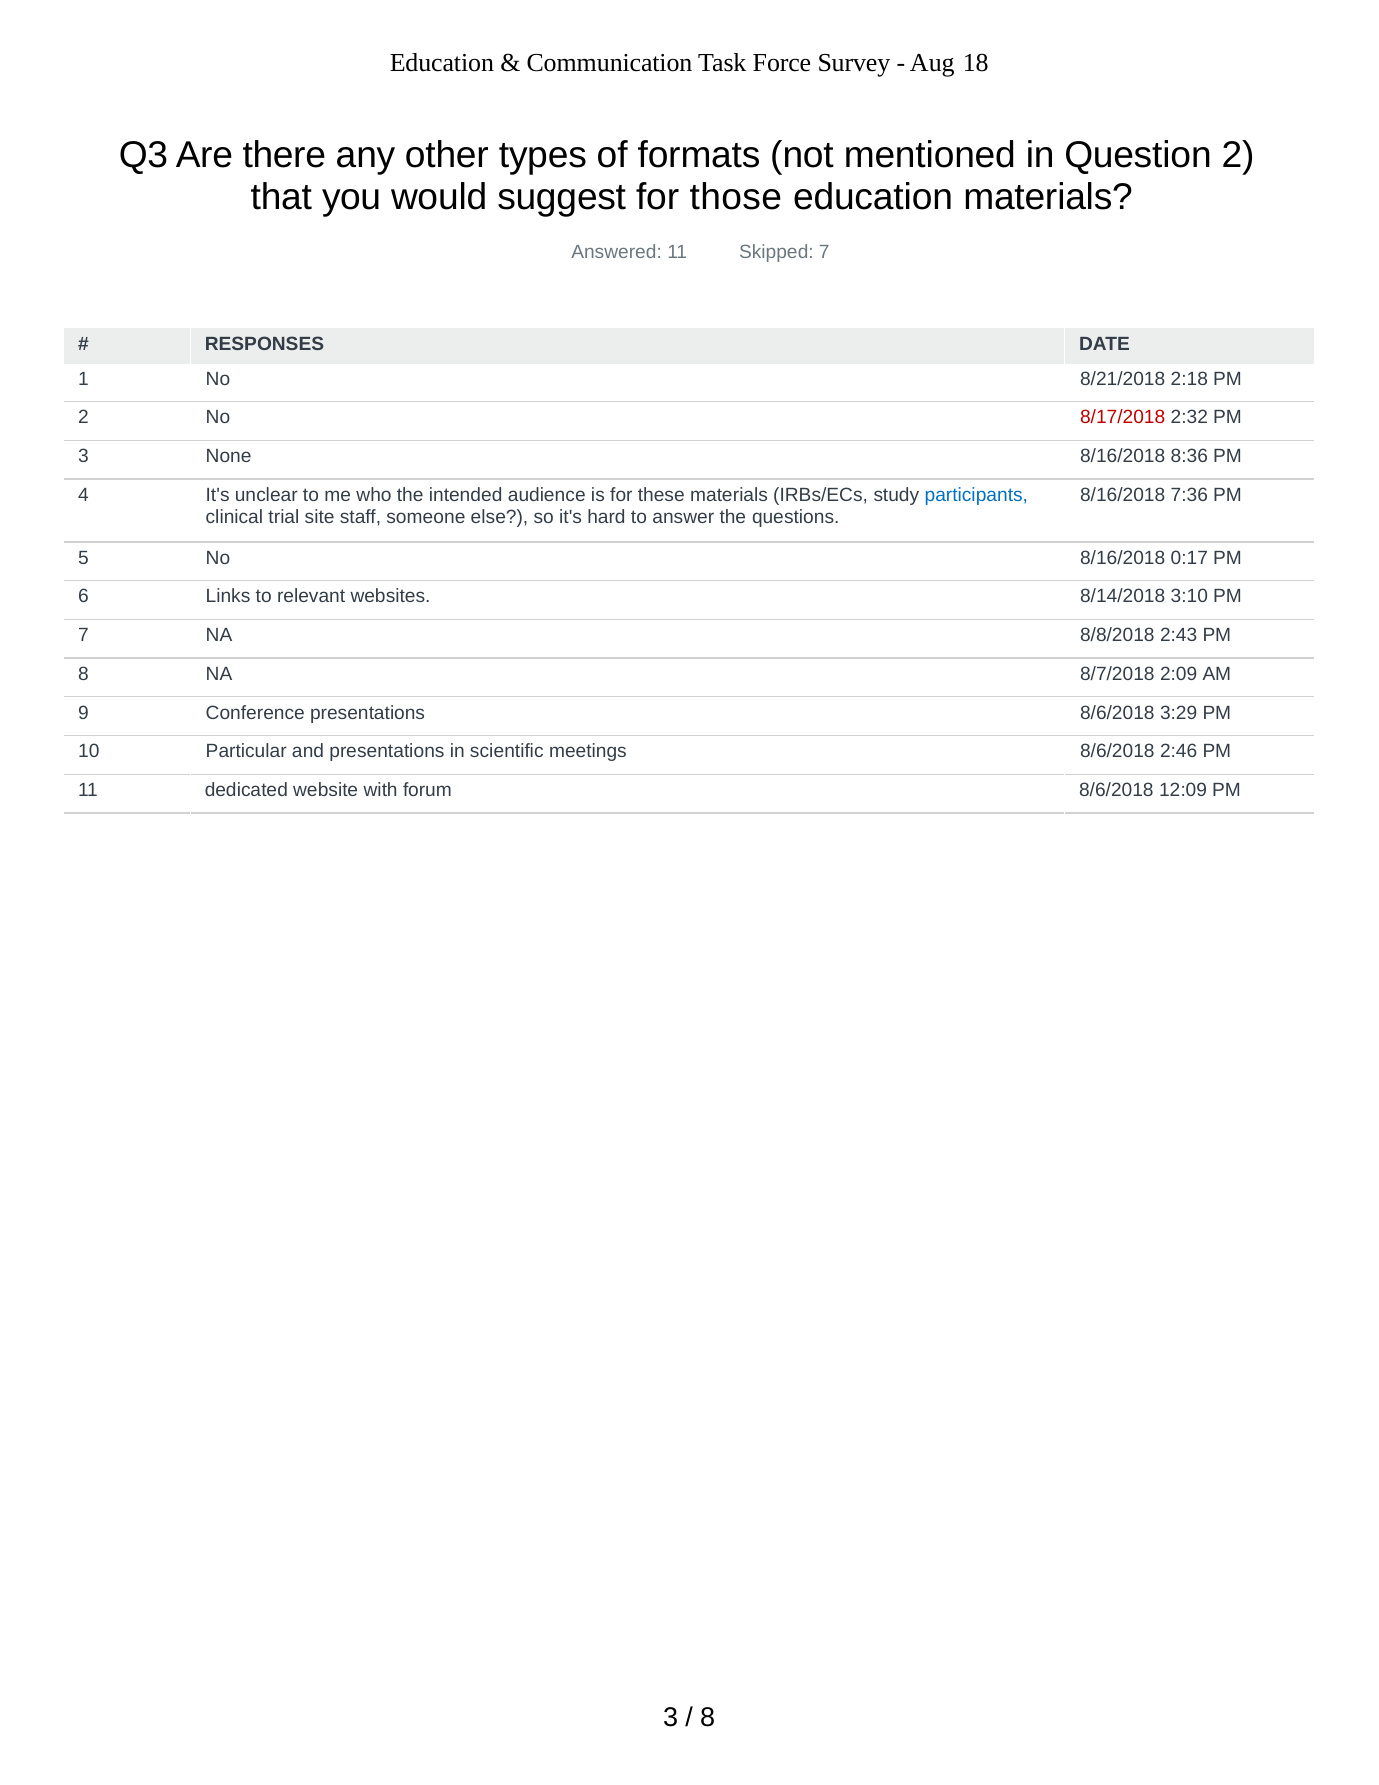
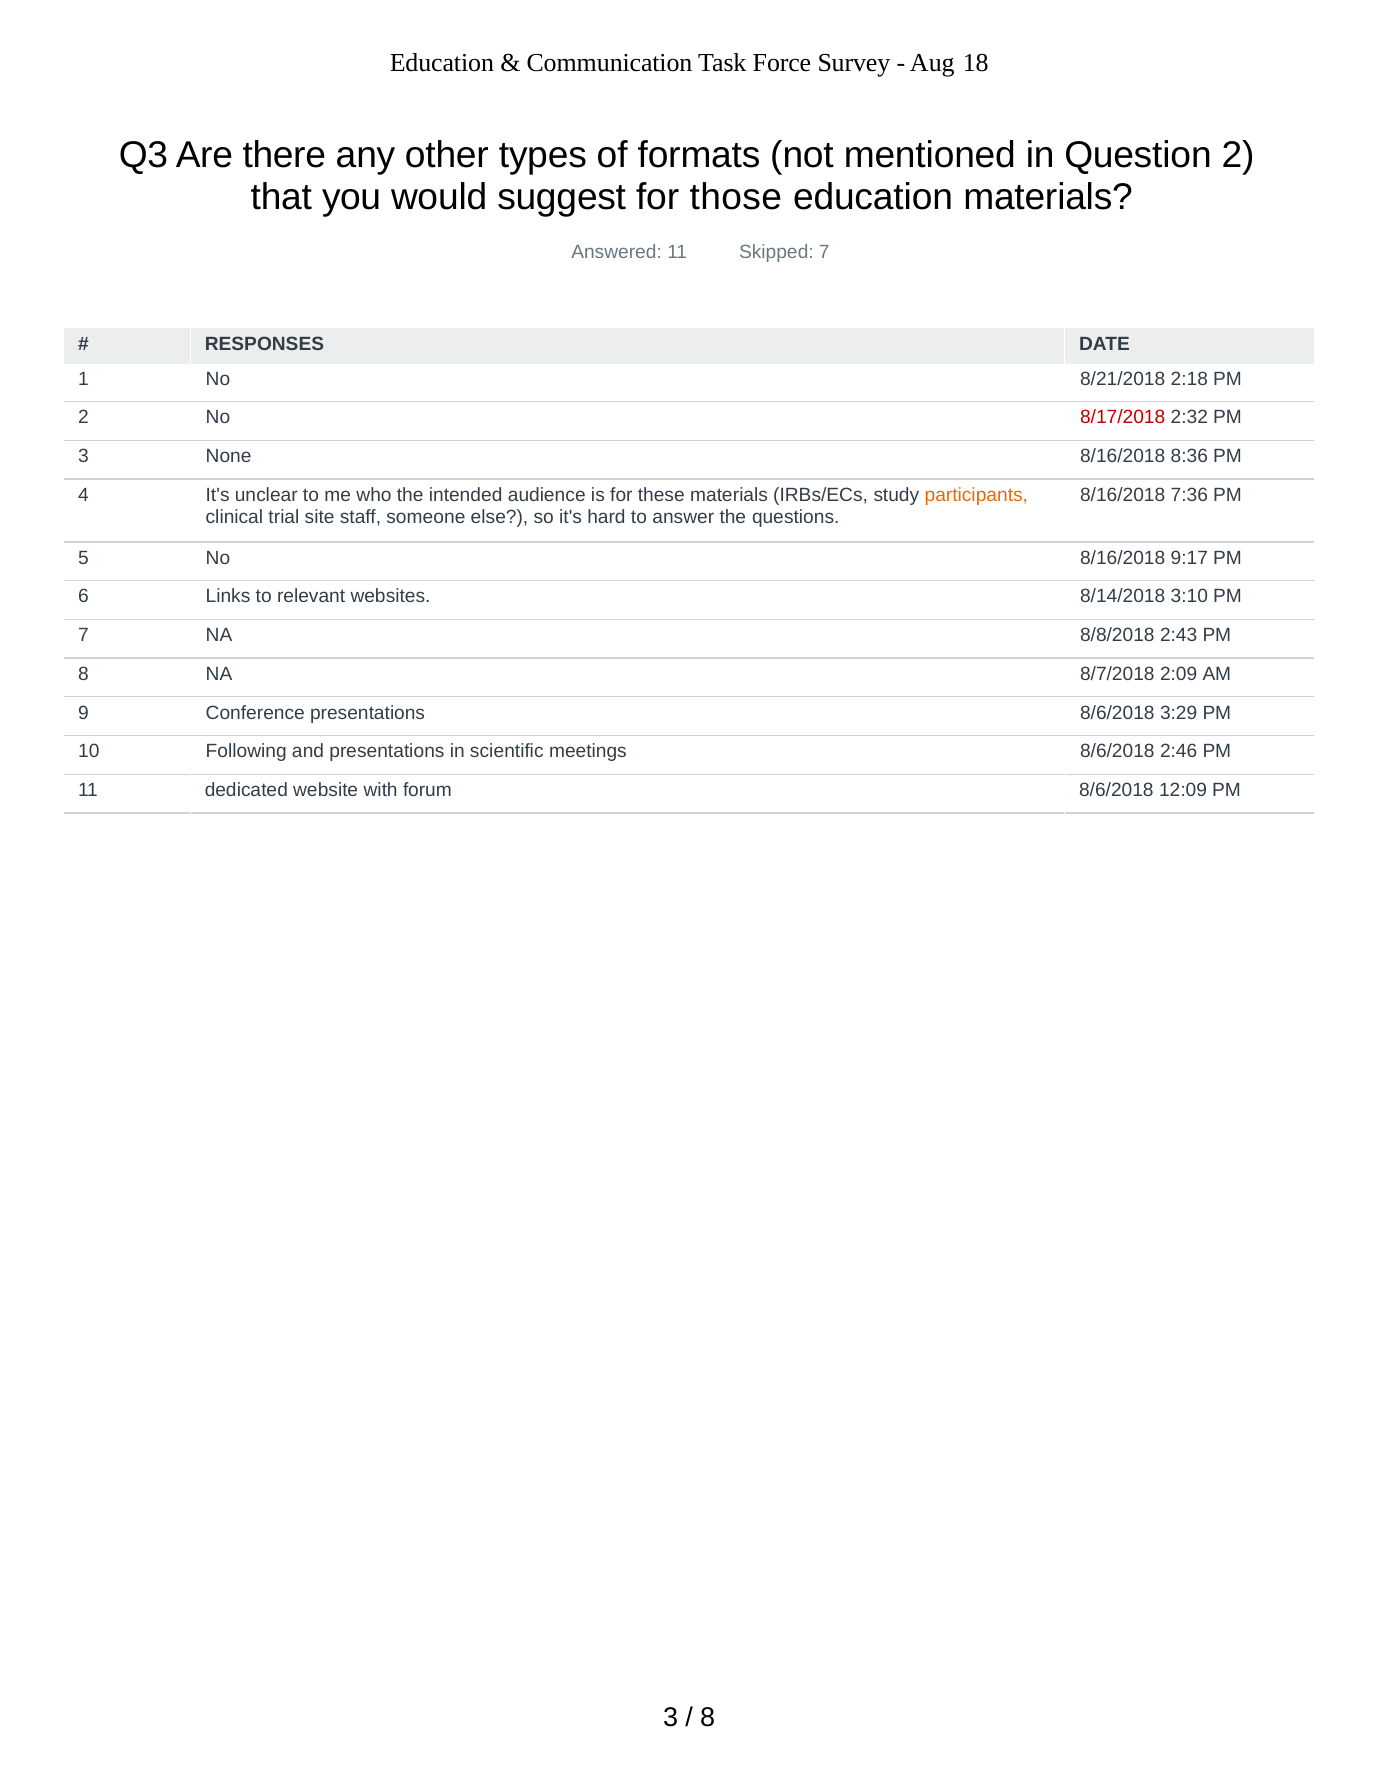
participants colour: blue -> orange (976, 495)
0:17: 0:17 -> 9:17 (1189, 558)
Particular: Particular -> Following (246, 751)
